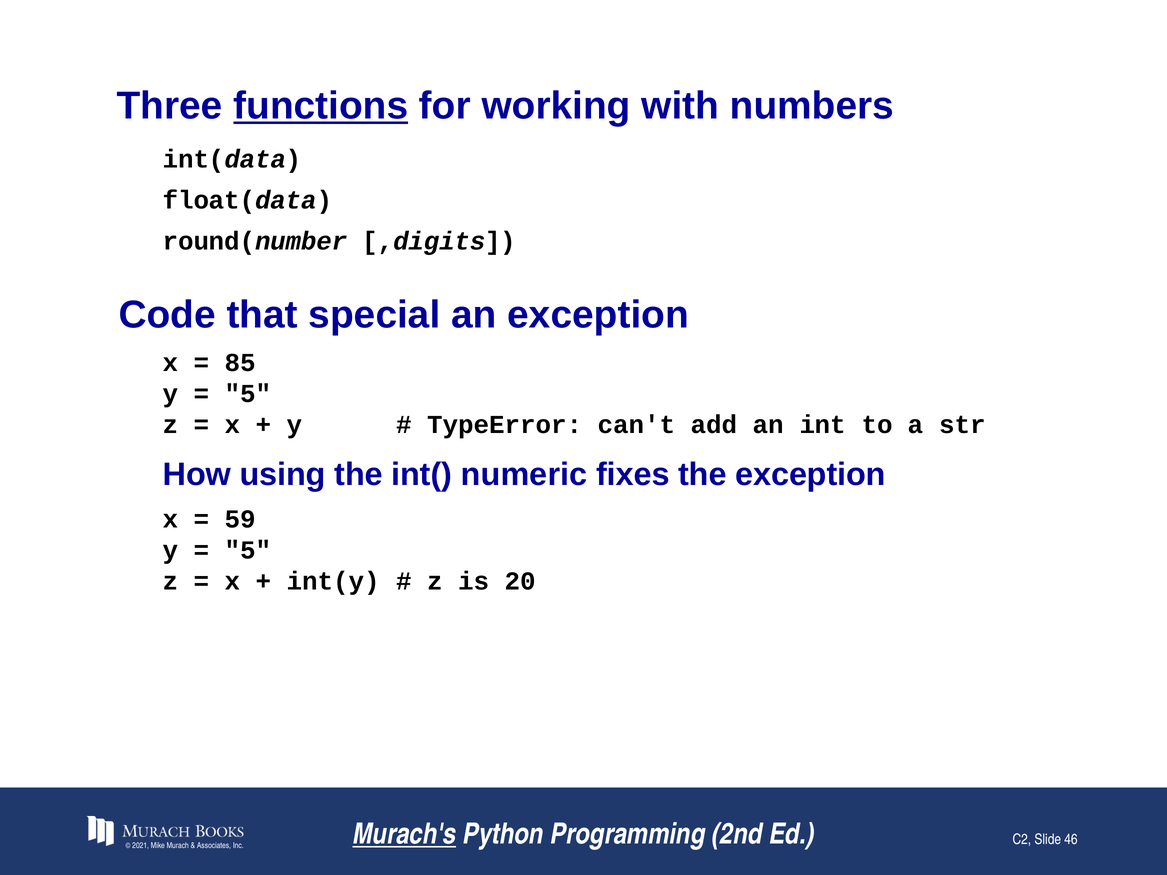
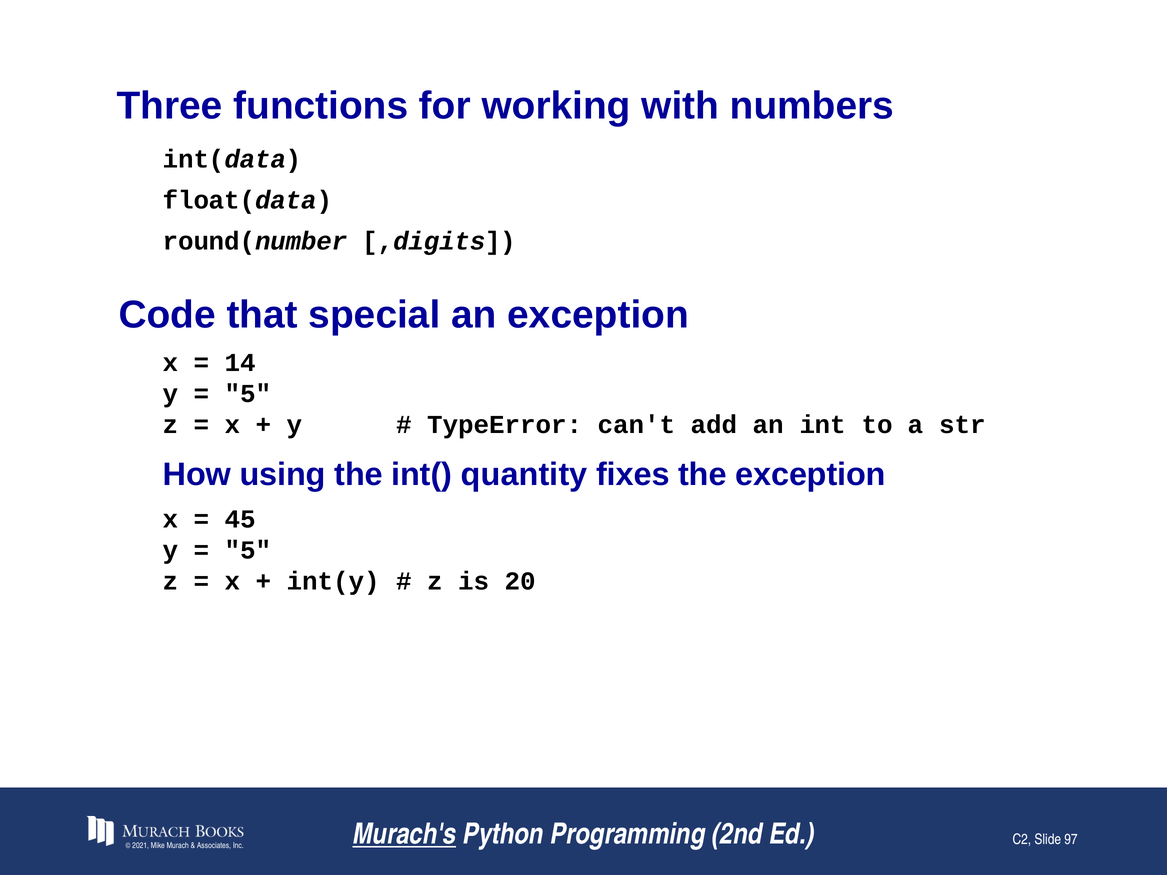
functions underline: present -> none (321, 106)
85: 85 -> 14 (240, 363)
numeric: numeric -> quantity (524, 475)
59: 59 -> 45 (240, 519)
46: 46 -> 97 (1071, 840)
